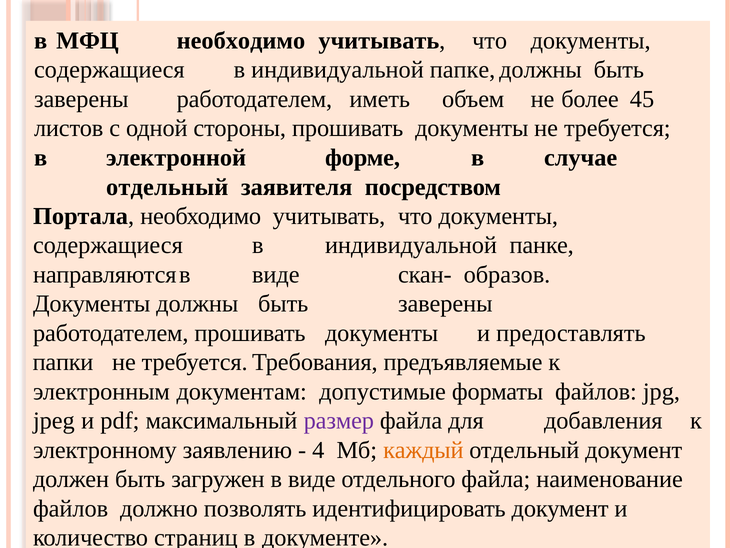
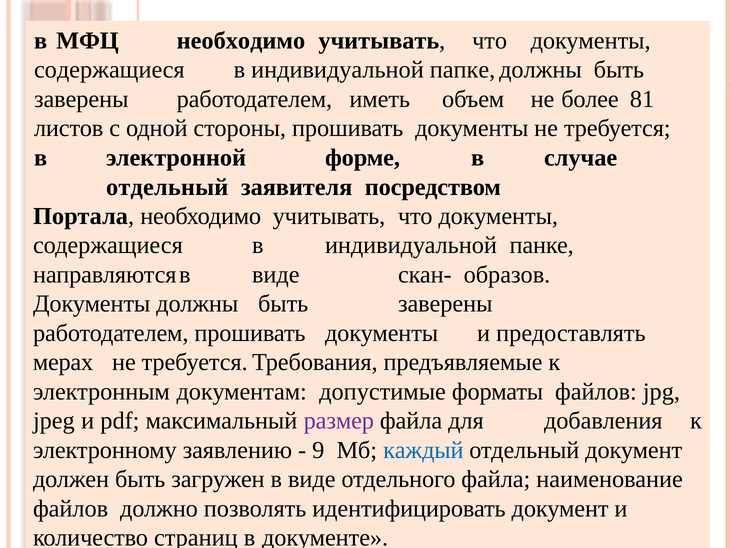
45: 45 -> 81 (642, 99)
папки: папки -> мерах (63, 362)
4: 4 -> 9 (318, 450)
каждый colour: orange -> blue (423, 450)
